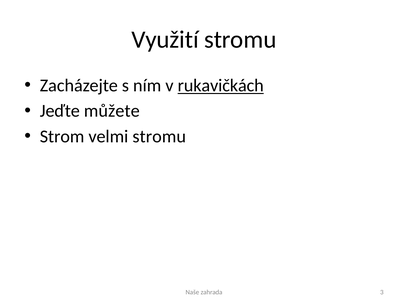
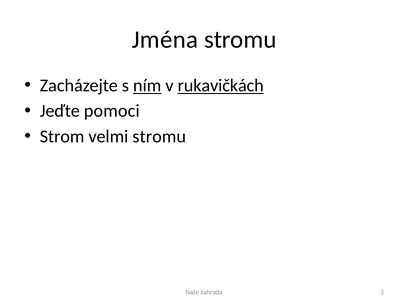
Využití: Využití -> Jména (165, 39)
ním underline: none -> present (147, 86)
můžete: můžete -> pomoci (112, 111)
